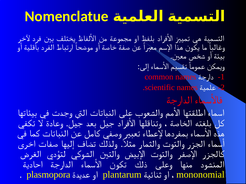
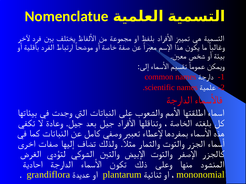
plasmopora: plasmopora -> grandiflora (48, 175)
